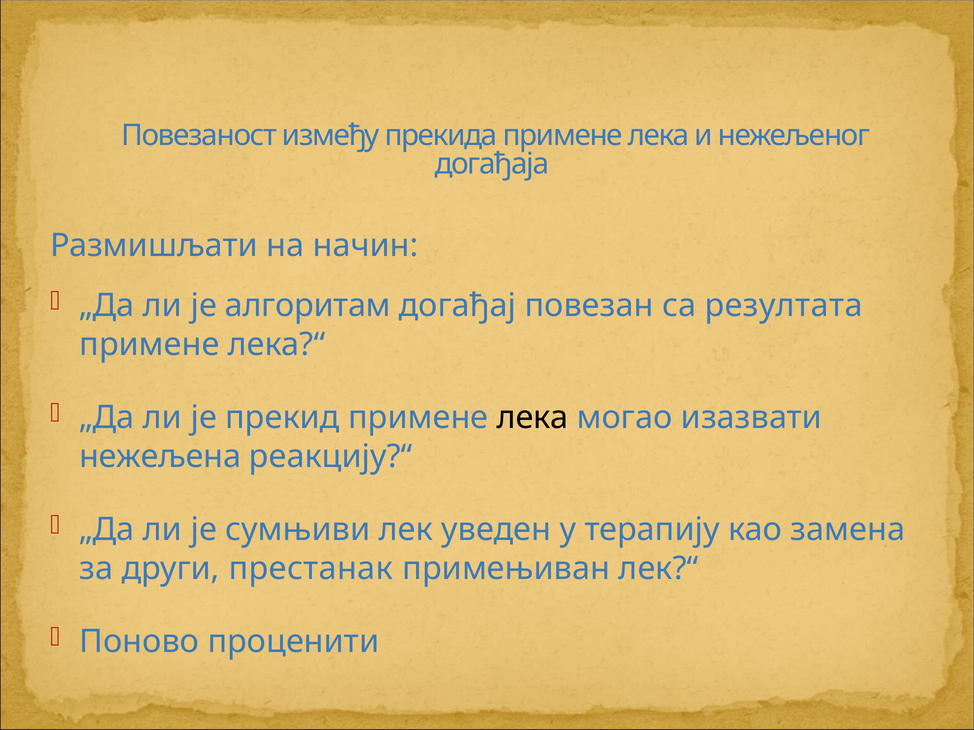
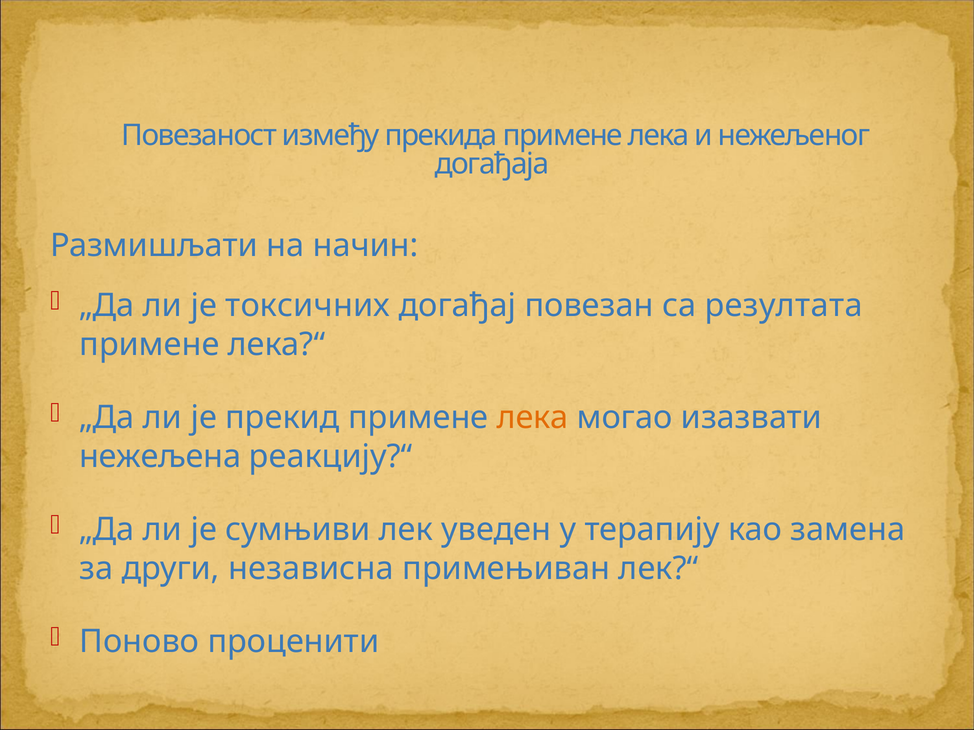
алгоритам: алгоритам -> токсичних (308, 306)
лека colour: black -> orange (533, 418)
престанак: престанак -> независна (311, 569)
